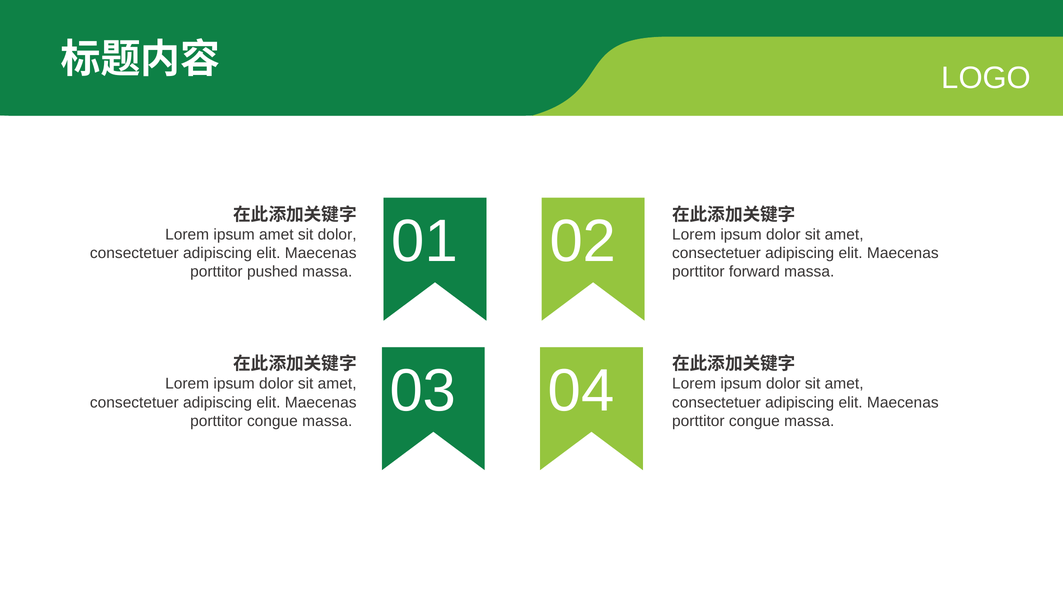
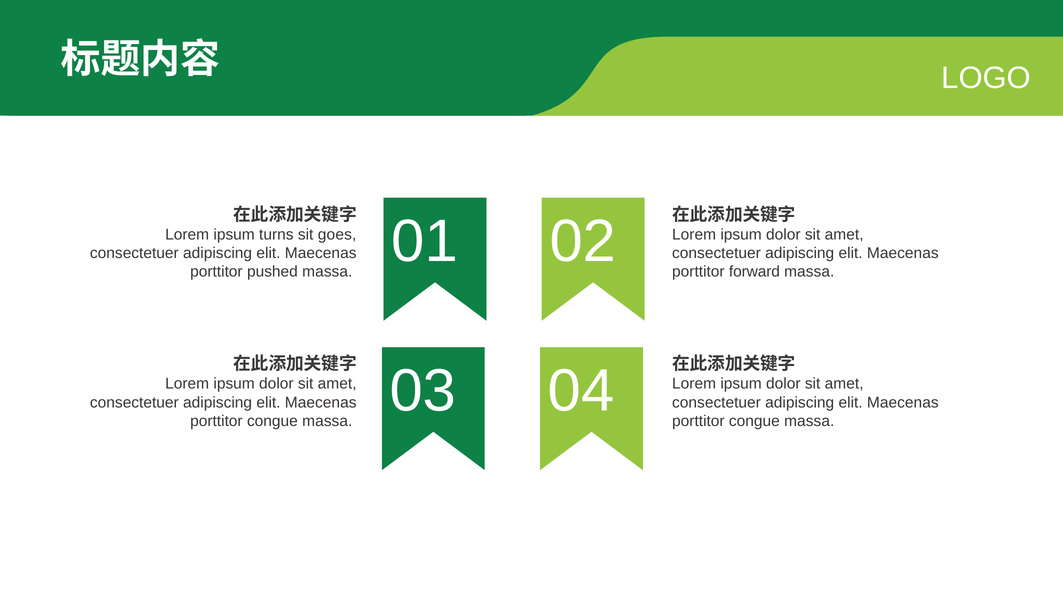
ipsum amet: amet -> turns (276, 235)
sit dolor: dolor -> goes (337, 235)
